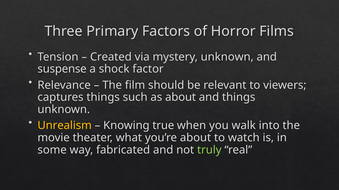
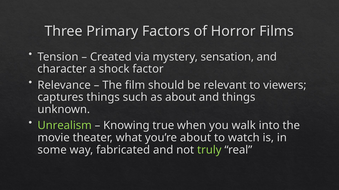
mystery unknown: unknown -> sensation (227, 57)
suspense: suspense -> character (62, 69)
Unrealism colour: yellow -> light green (65, 126)
